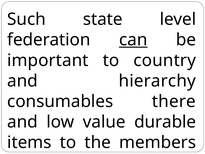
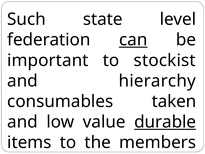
country: country -> stockist (165, 60)
there: there -> taken (174, 101)
durable underline: none -> present (165, 122)
